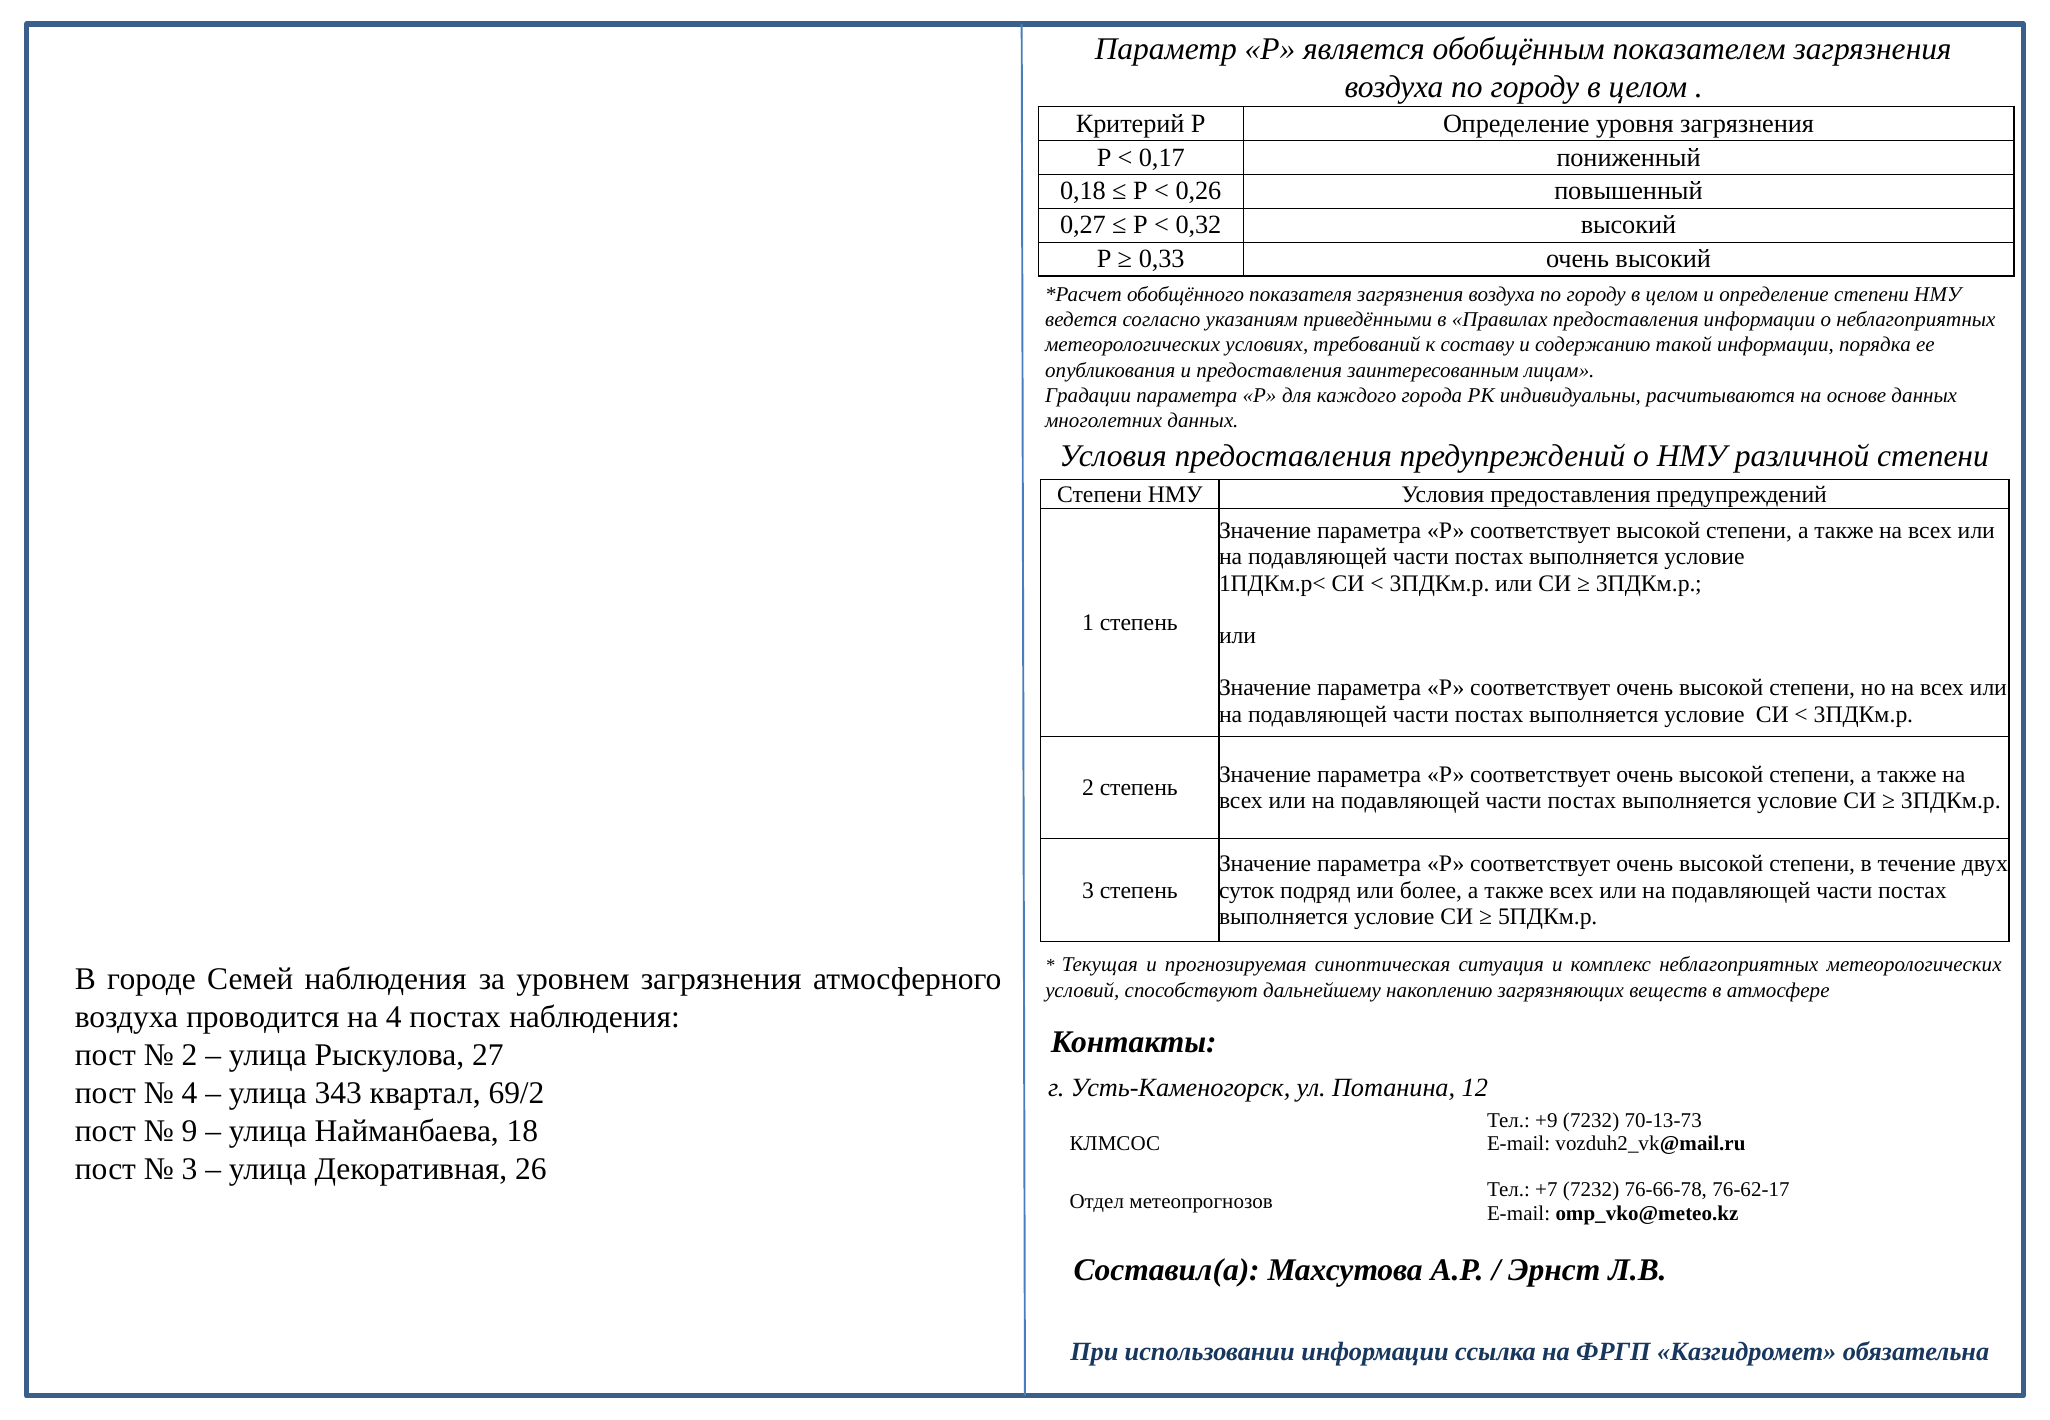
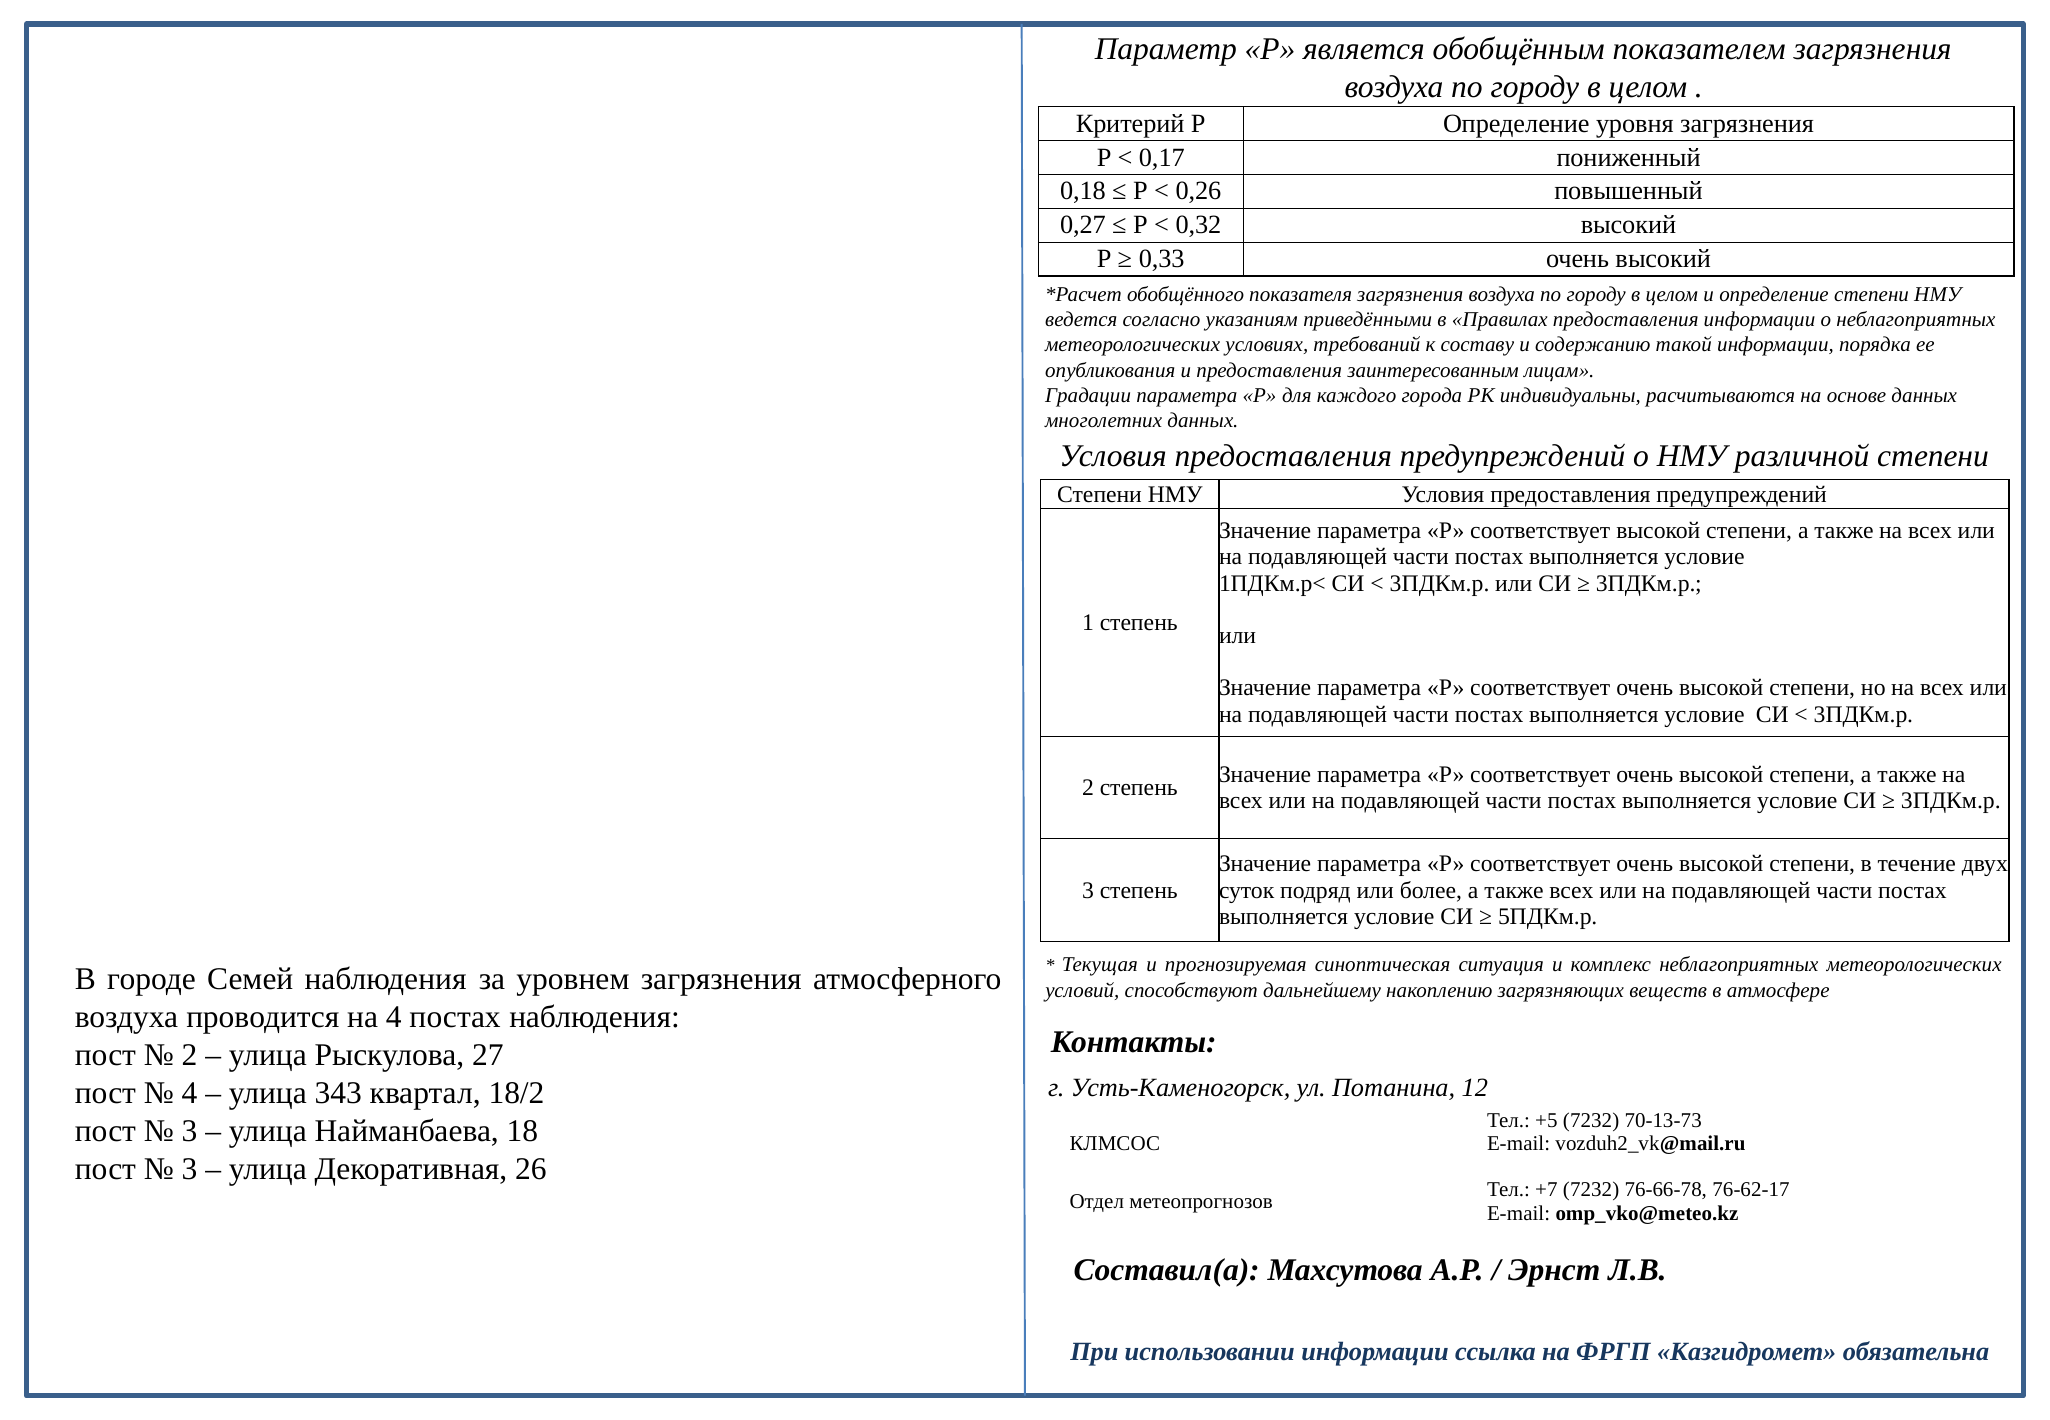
69/2: 69/2 -> 18/2 (516, 1092)
+9: +9 -> +5 (1546, 1120)
9: 9 -> 3 (190, 1130)
